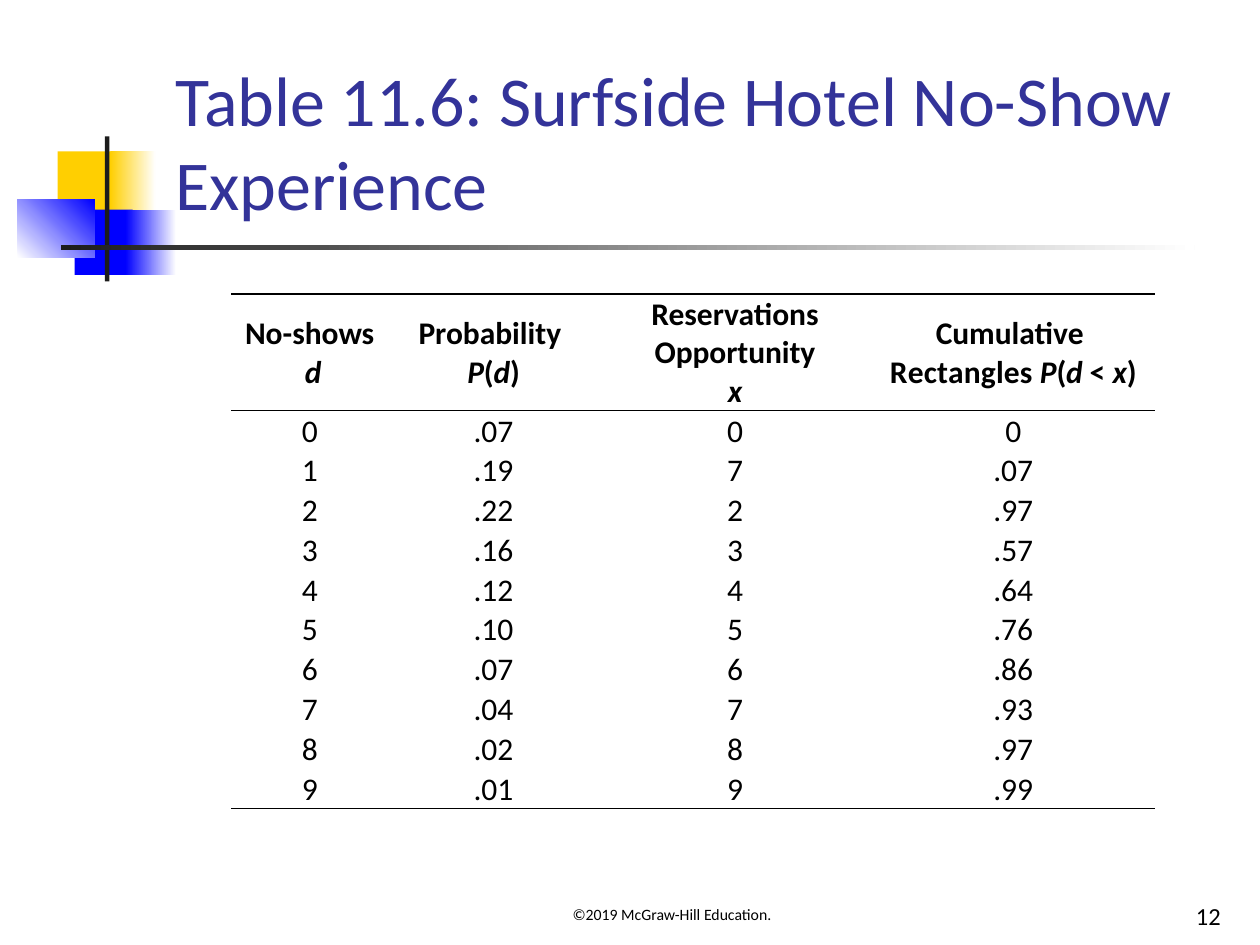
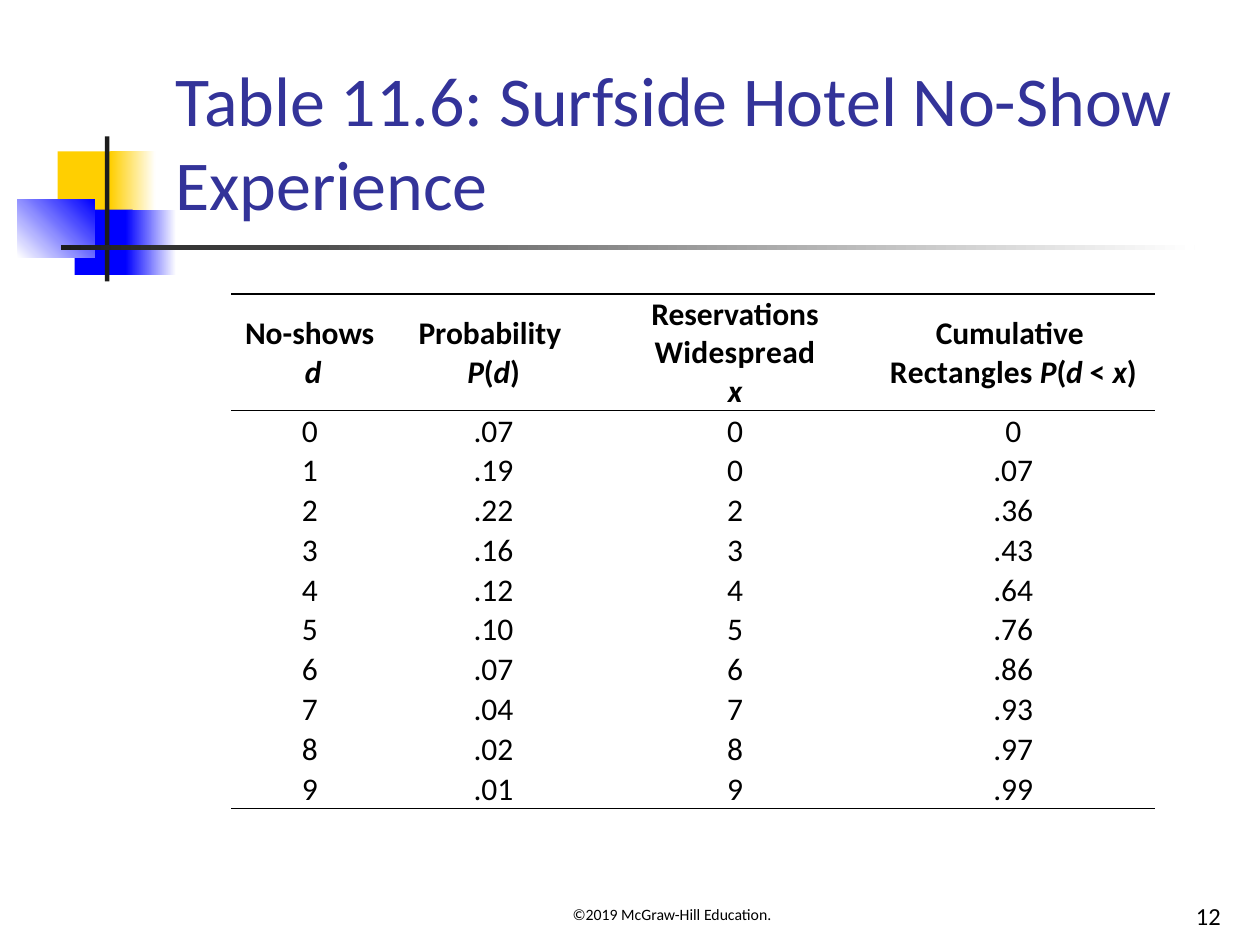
Opportunity: Opportunity -> Widespread (735, 353)
.19 7: 7 -> 0 (735, 471)
2 .97: .97 -> .36 (1013, 511)
.57: .57 -> .43 (1013, 551)
